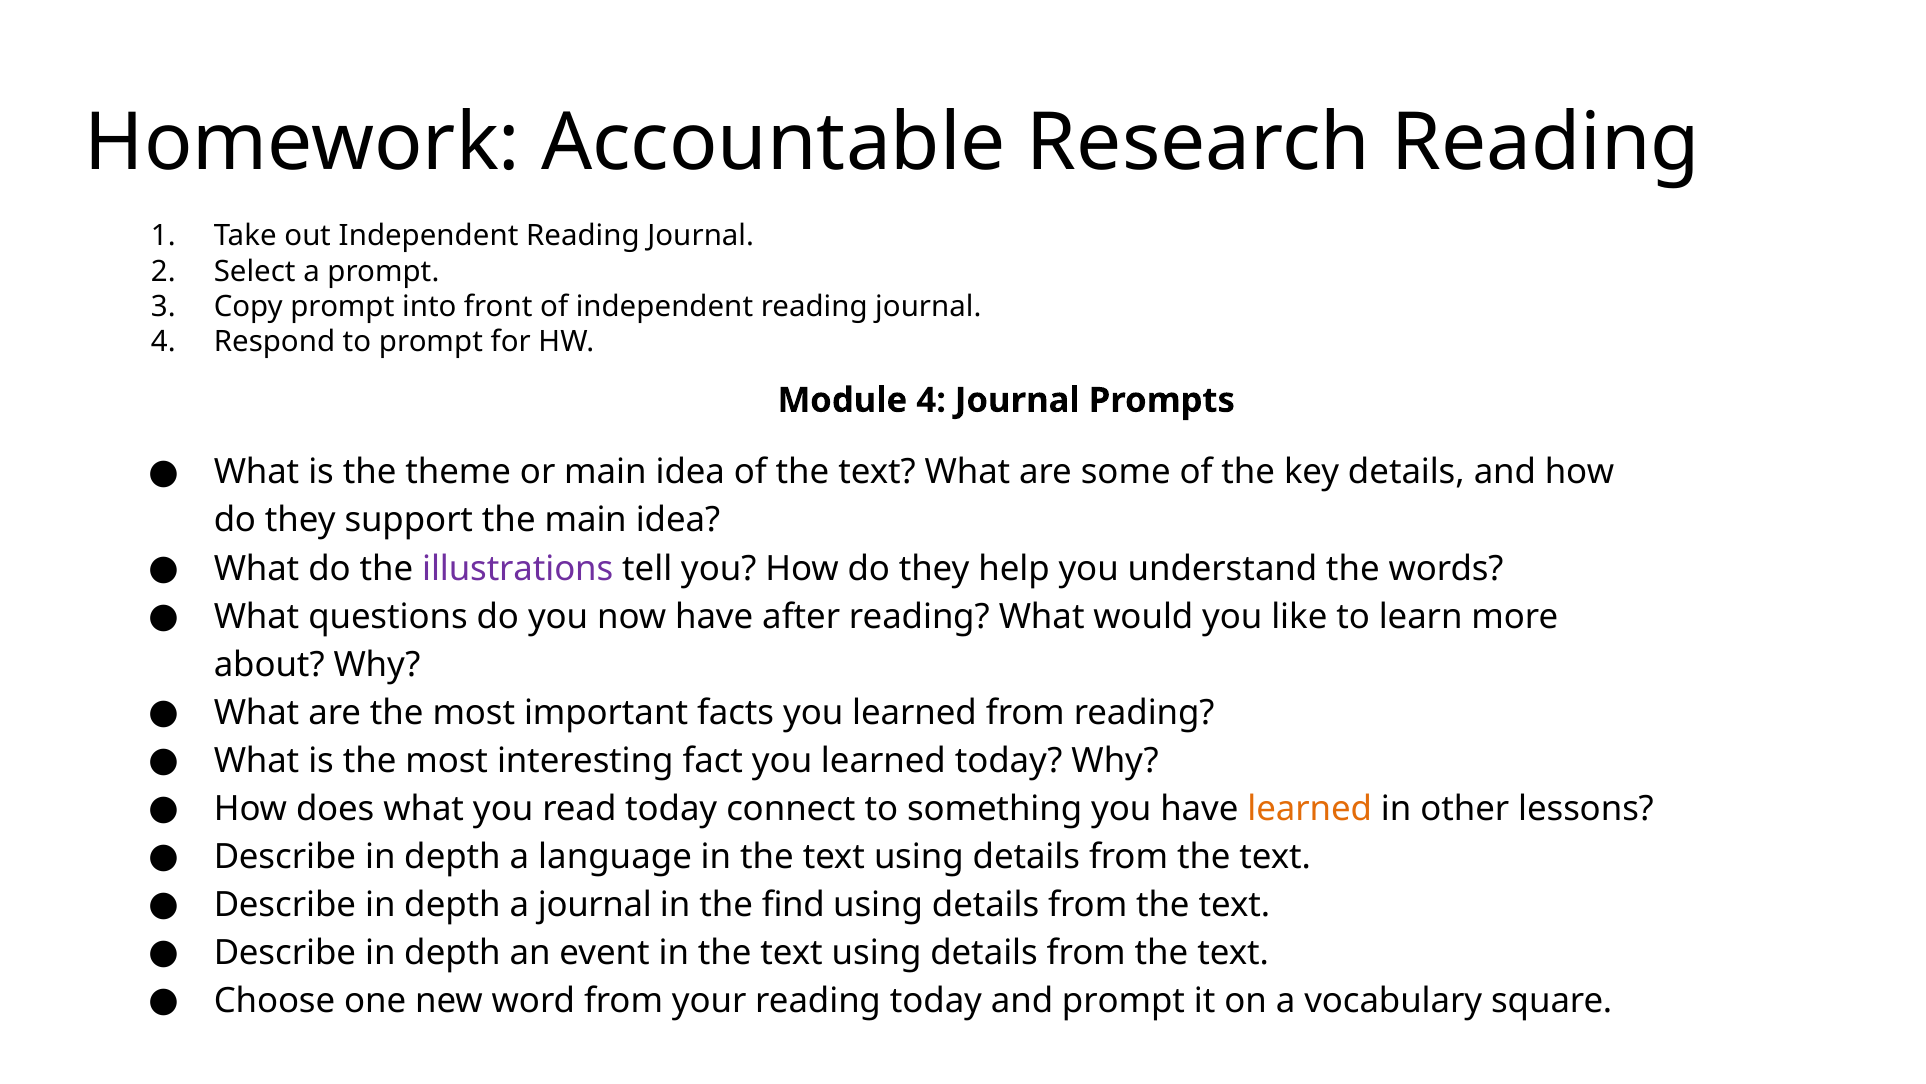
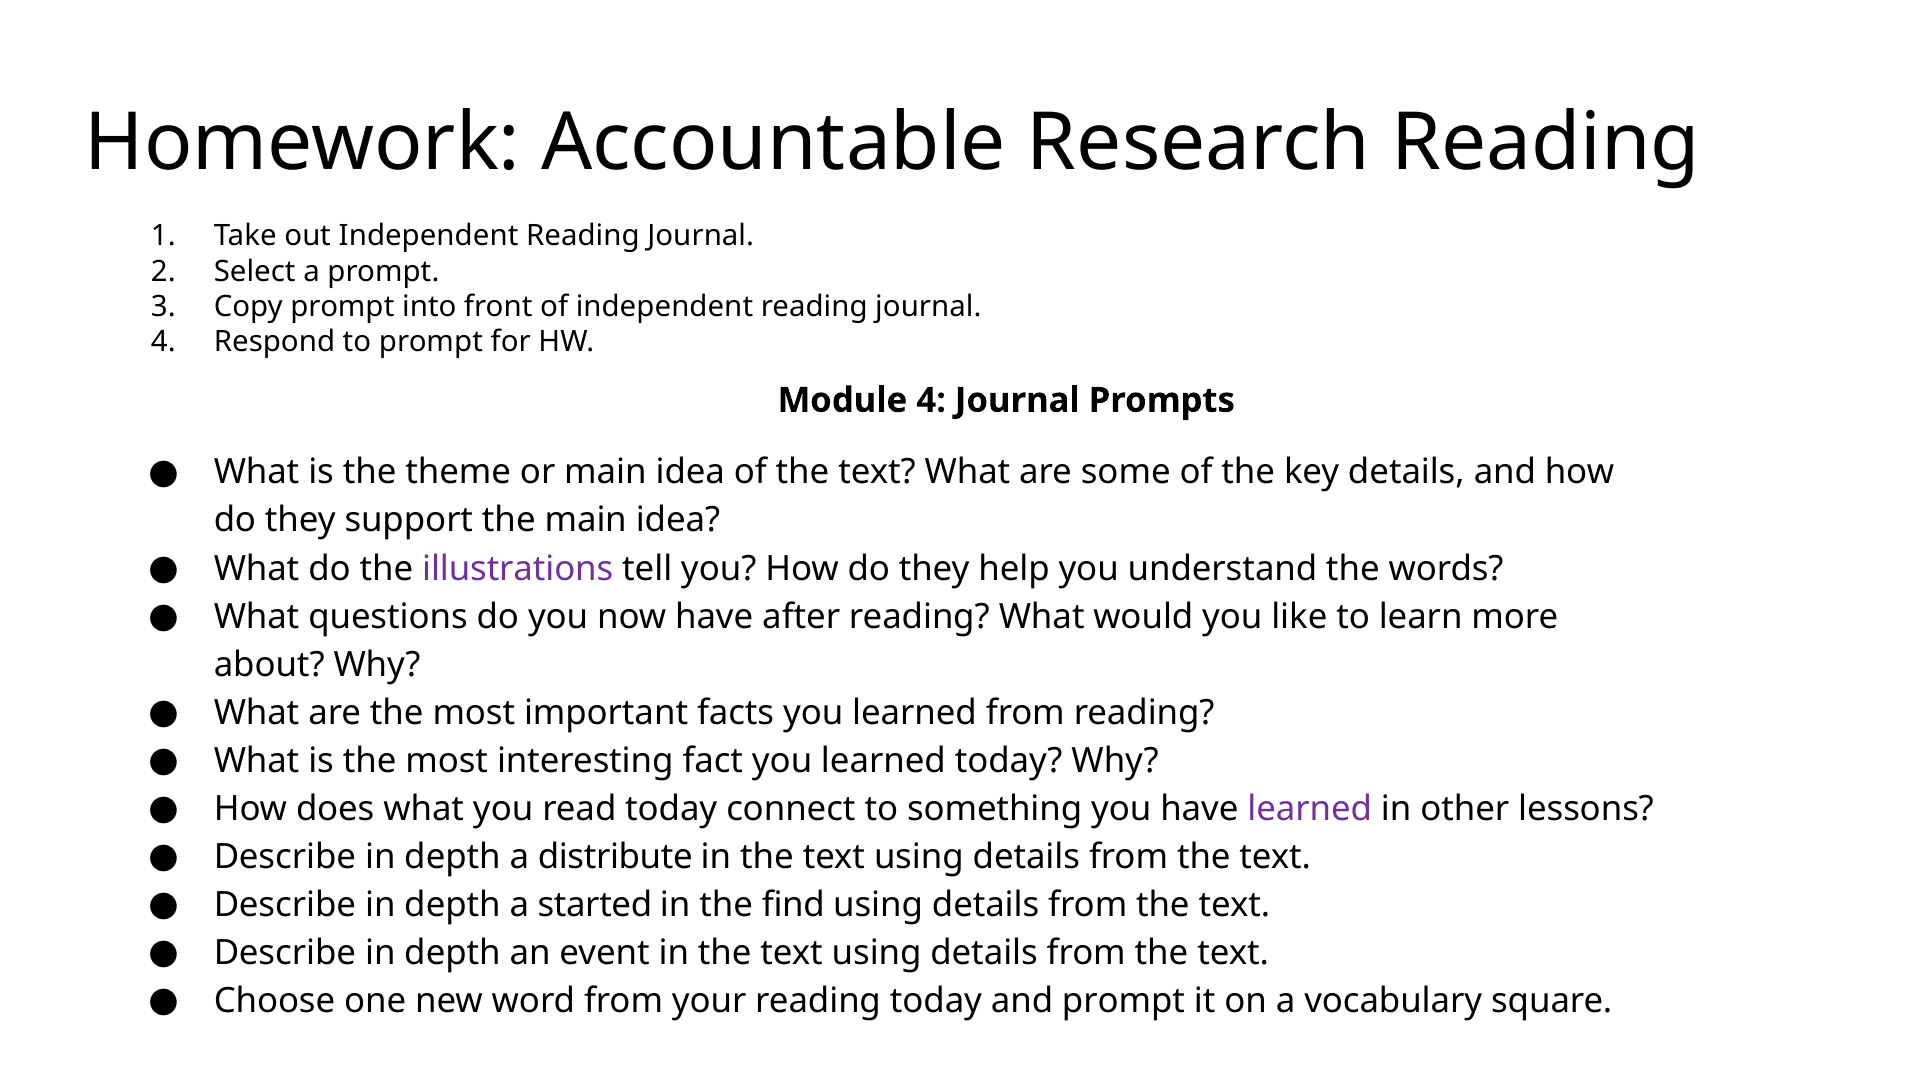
learned colour: orange -> purple (1310, 808)
language: language -> distribute (615, 856)
a journal: journal -> started (595, 904)
